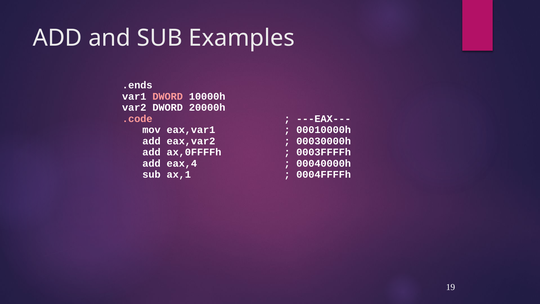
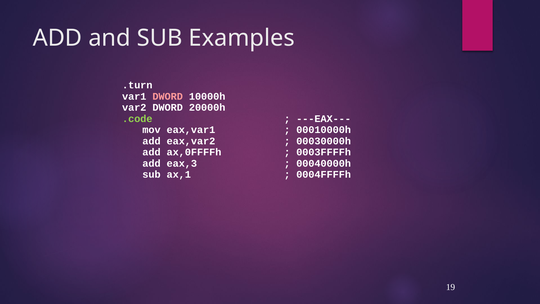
.ends: .ends -> .turn (137, 85)
.code colour: pink -> light green (137, 119)
eax,4: eax,4 -> eax,3 (182, 163)
